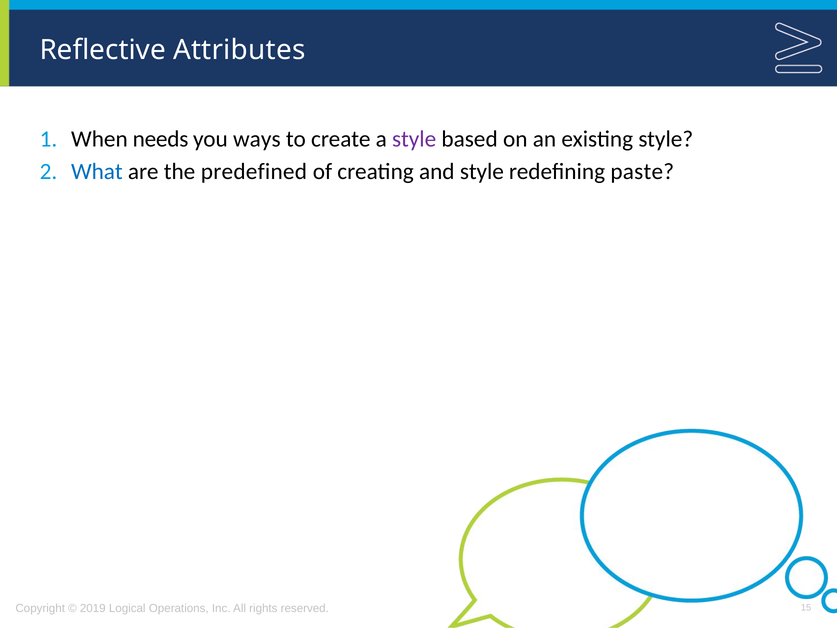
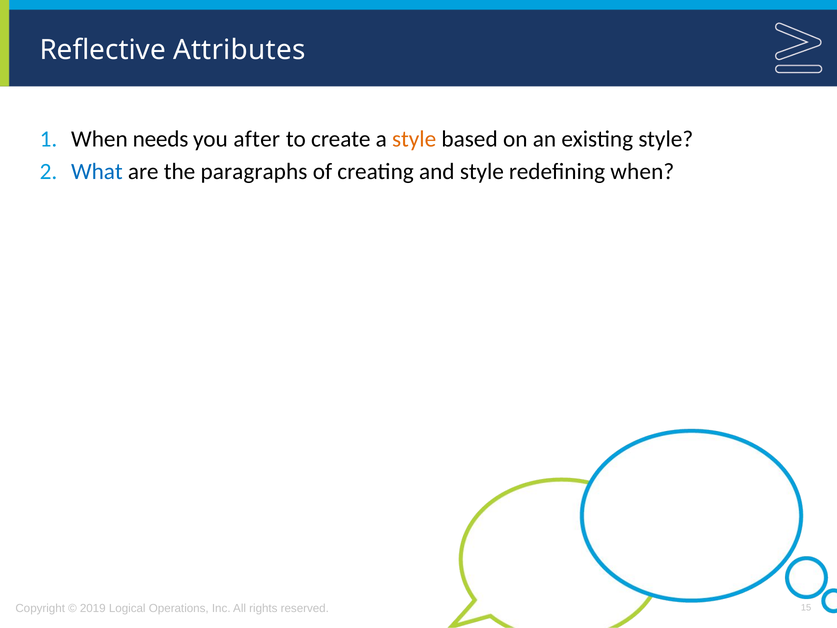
ways: ways -> after (257, 139)
style colour: purple -> orange (414, 139)
predefined: predefined -> paragraphs (254, 172)
redefining paste: paste -> when (642, 172)
